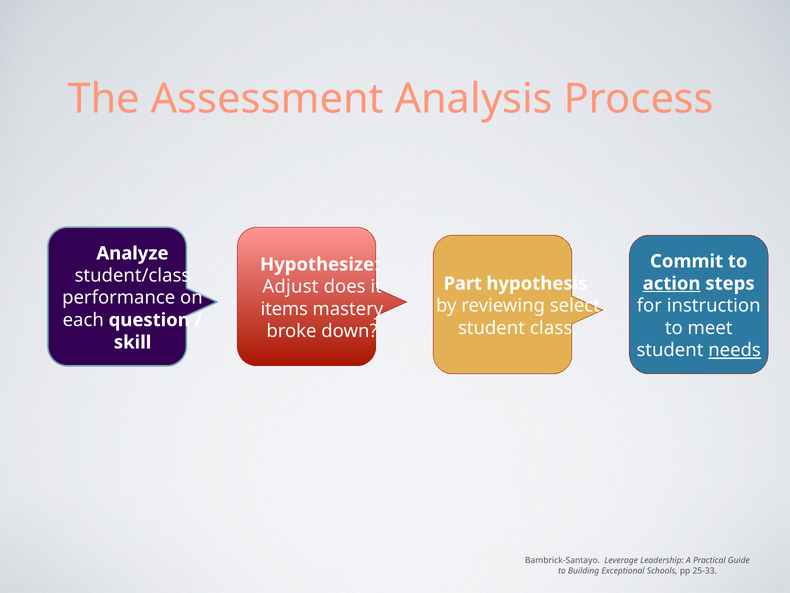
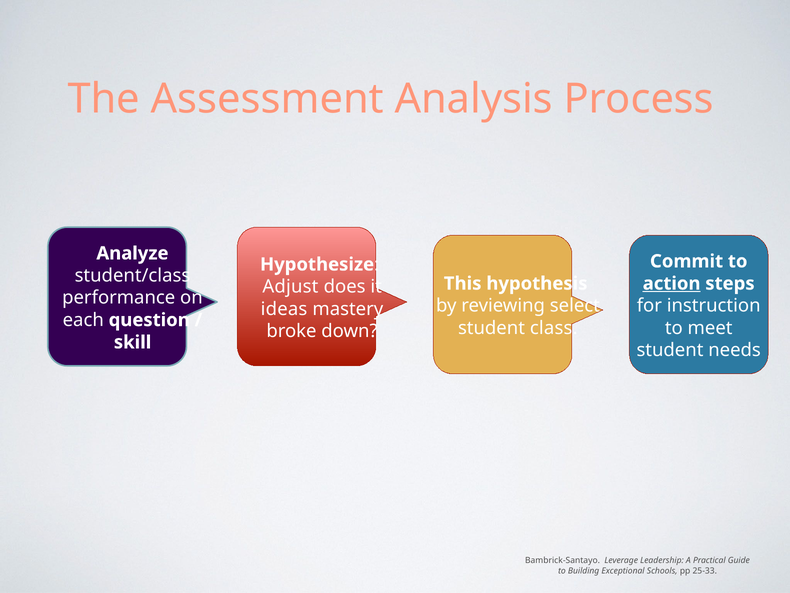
Part: Part -> This (463, 283)
items: items -> ideas (284, 309)
needs underline: present -> none (735, 350)
